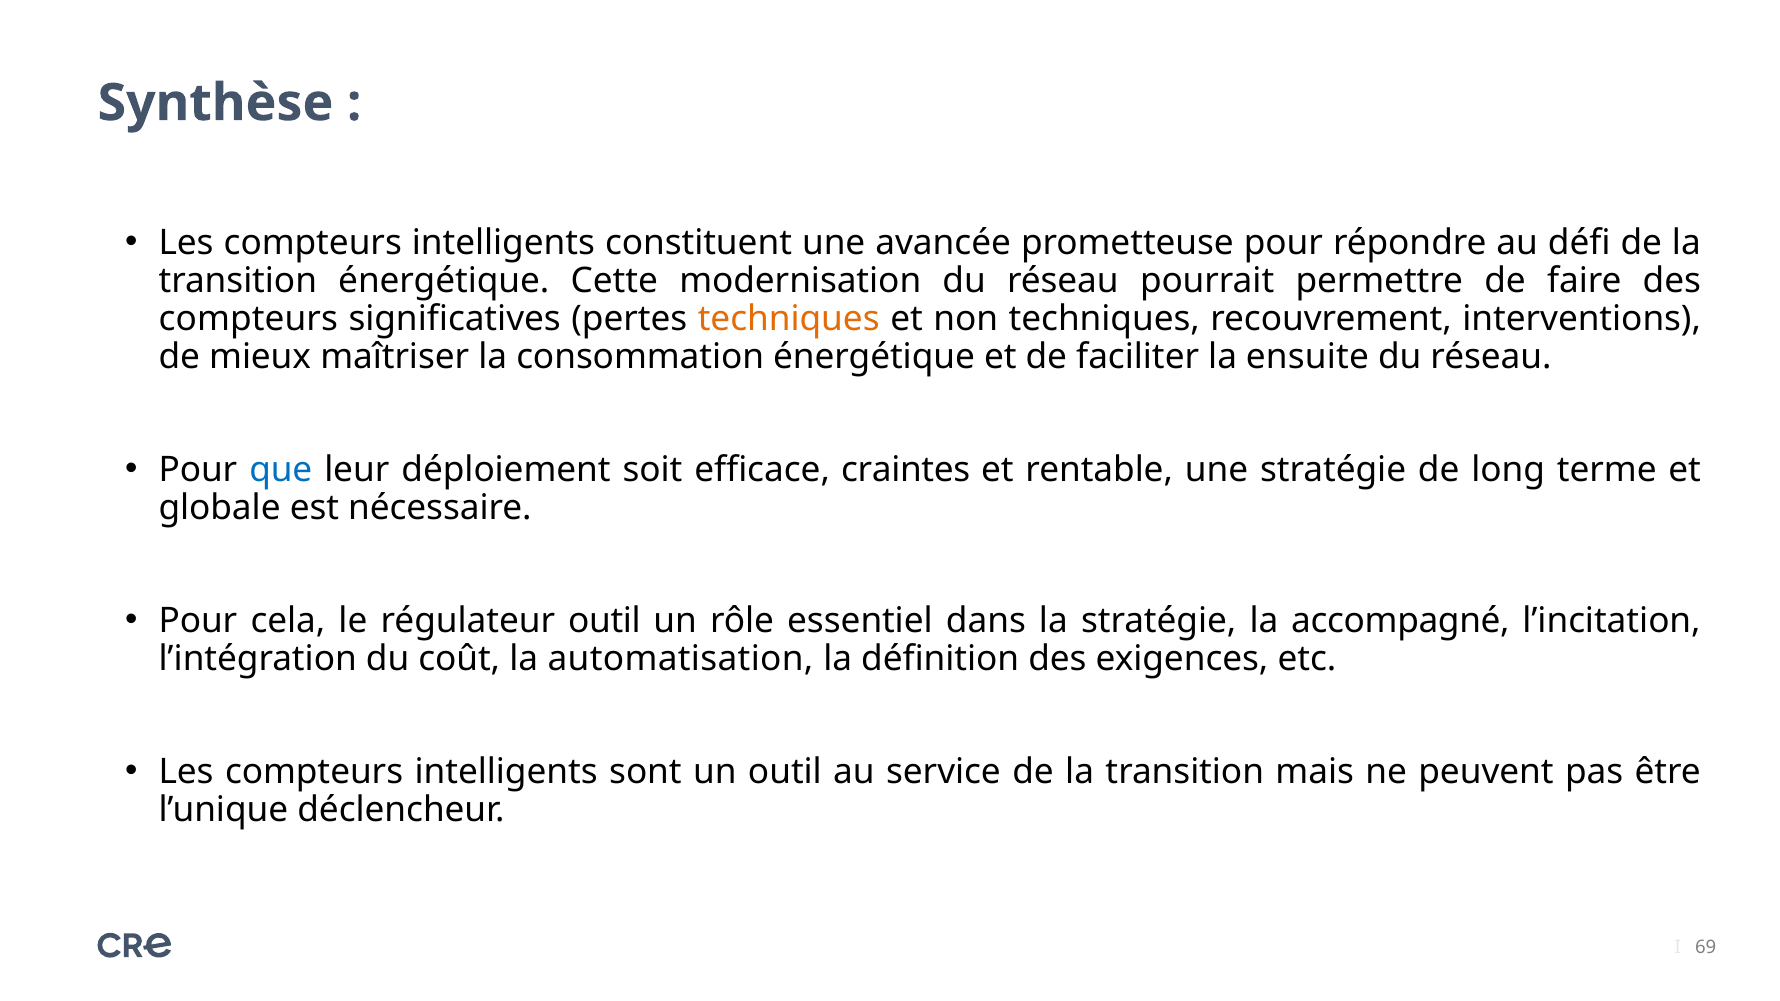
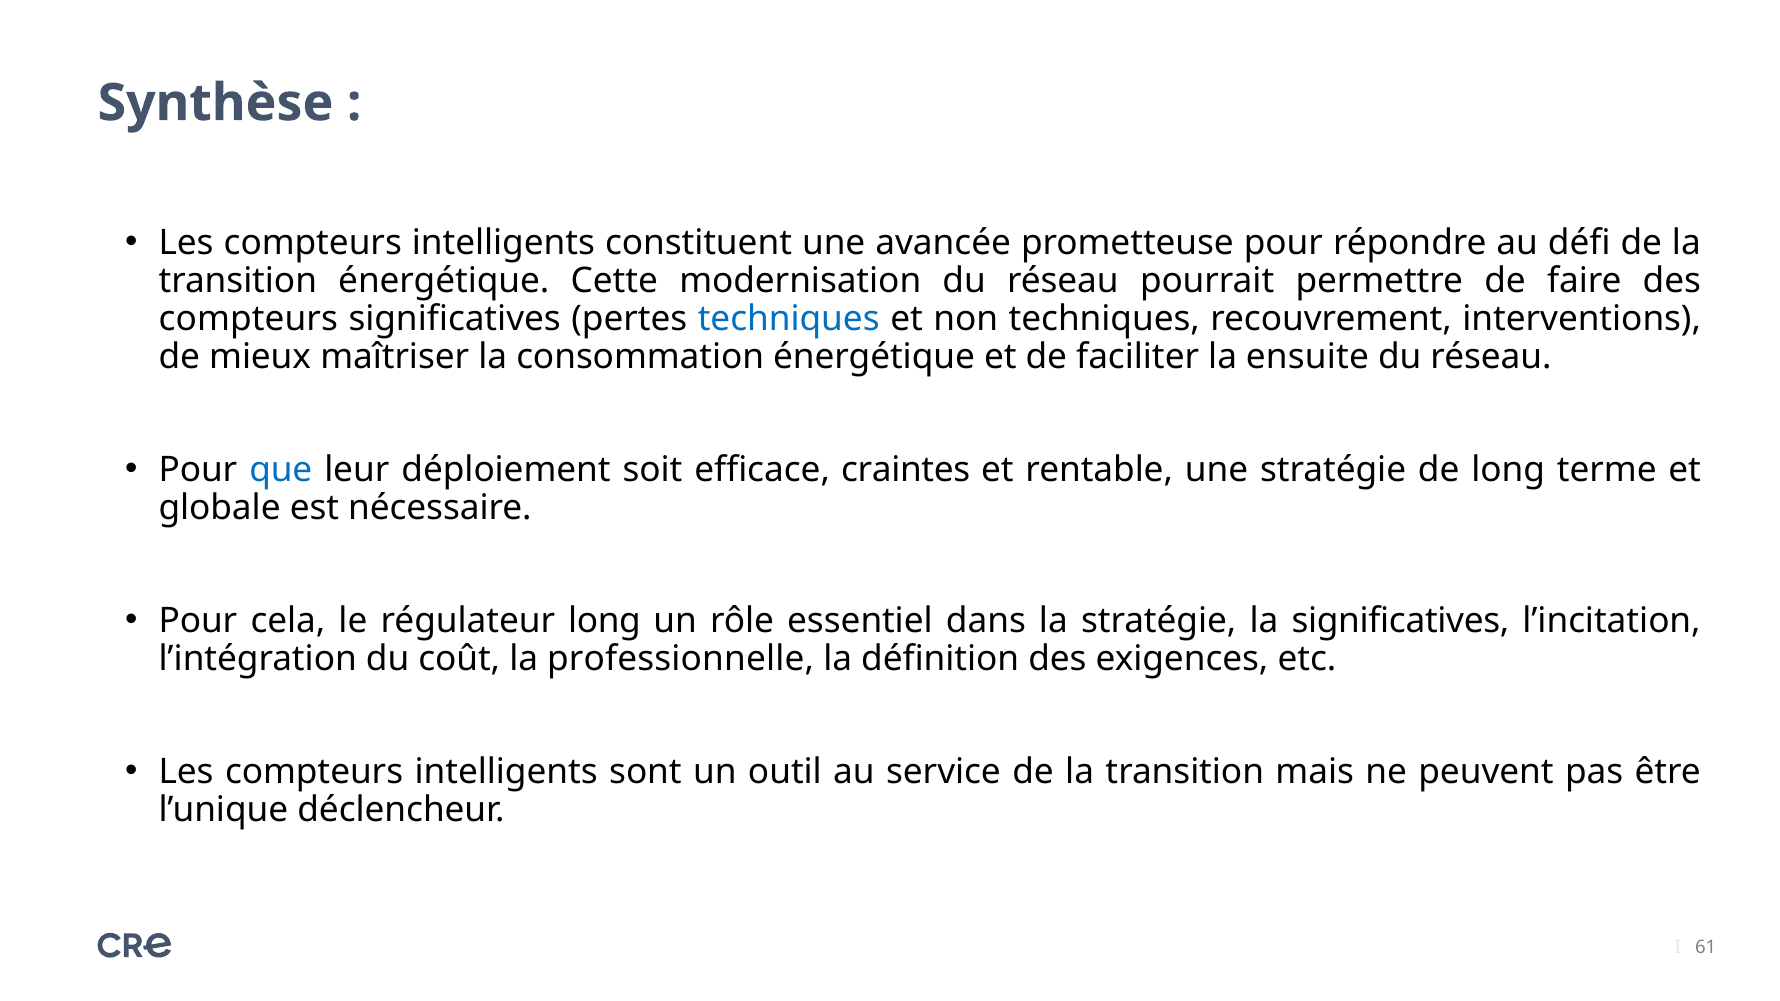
techniques colour: orange -> blue (789, 319)
régulateur outil: outil -> long (604, 621)
la accompagné: accompagné -> significatives (1400, 621)
automatisation: automatisation -> professionnelle (681, 659)
69: 69 -> 61 (1706, 947)
